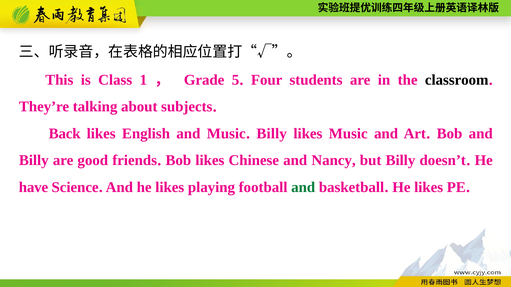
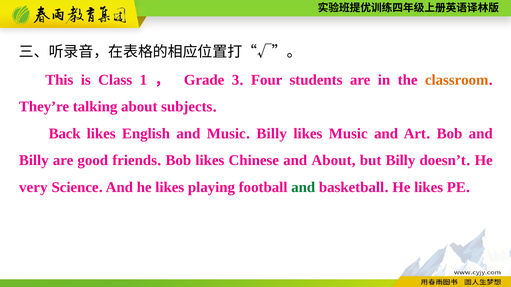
5: 5 -> 3 (236, 80)
classroom colour: black -> orange (457, 80)
and Nancy: Nancy -> About (333, 161)
have: have -> very (33, 187)
